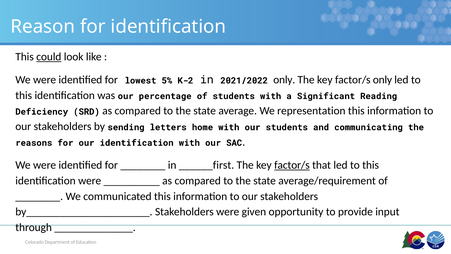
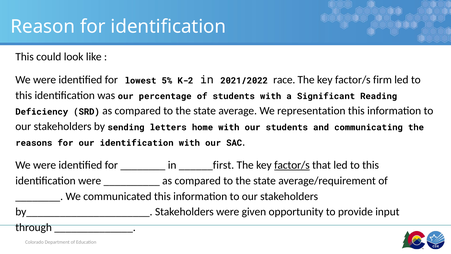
could underline: present -> none (49, 57)
2021/2022 only: only -> race (284, 80)
factor/s only: only -> firm (382, 80)
